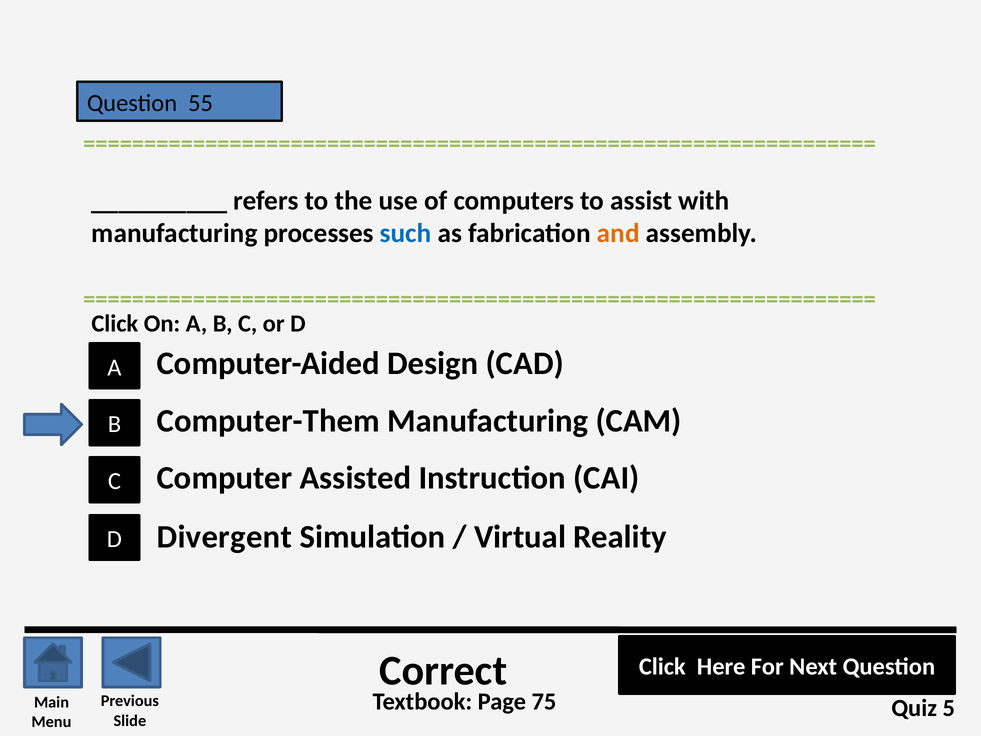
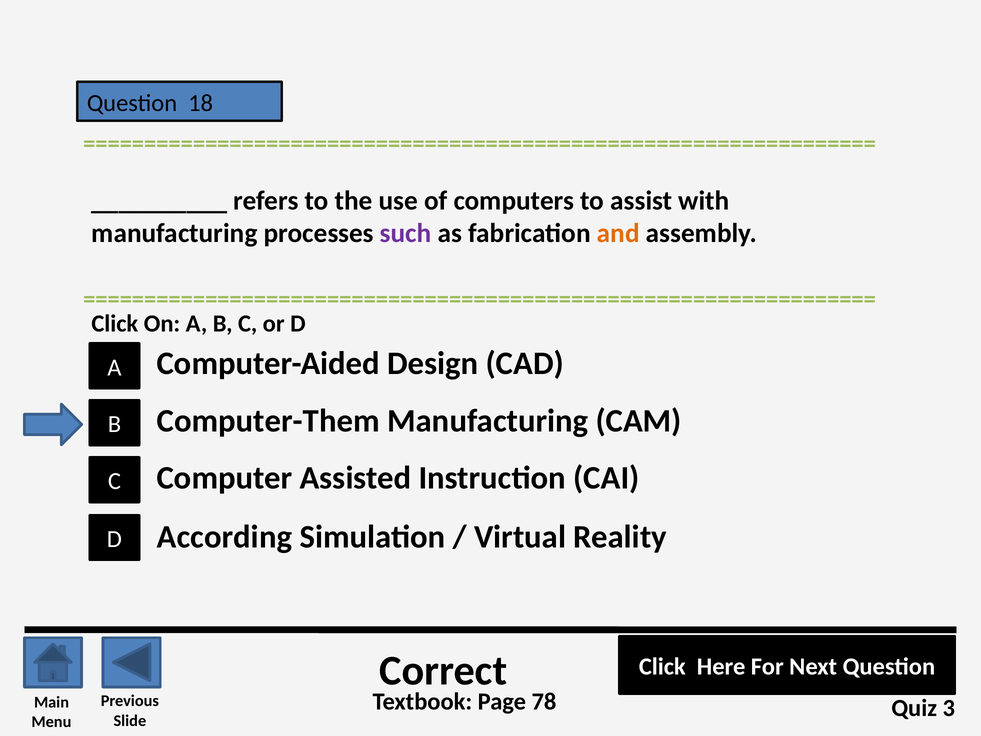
55: 55 -> 18 (201, 103)
such colour: blue -> purple (406, 233)
Divergent: Divergent -> According (224, 537)
75: 75 -> 78 (544, 701)
5: 5 -> 3 (949, 708)
